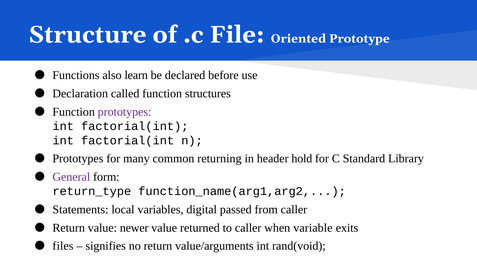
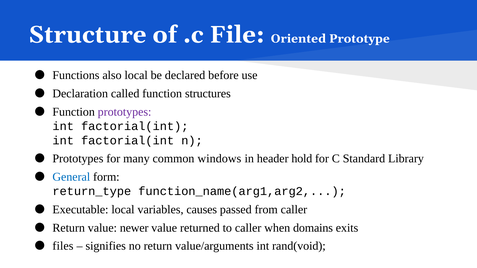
also learn: learn -> local (136, 75)
returning: returning -> windows (219, 159)
General colour: purple -> blue (71, 177)
Statements: Statements -> Executable (80, 210)
digital: digital -> causes (202, 210)
variable: variable -> domains (313, 228)
